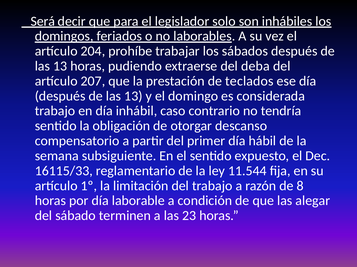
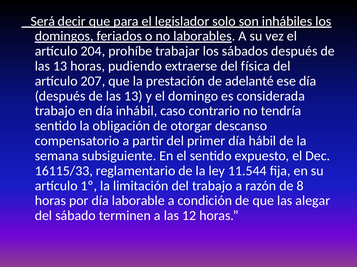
deba: deba -> física (255, 66)
teclados: teclados -> adelanté (249, 81)
23: 23 -> 12 (189, 216)
